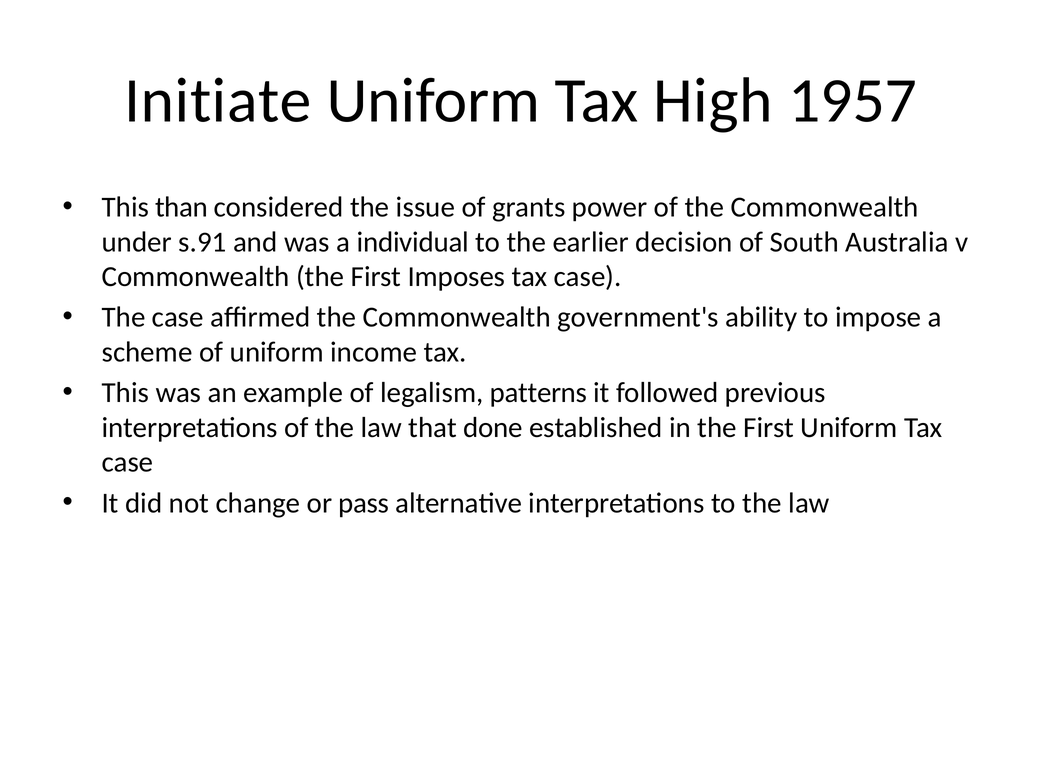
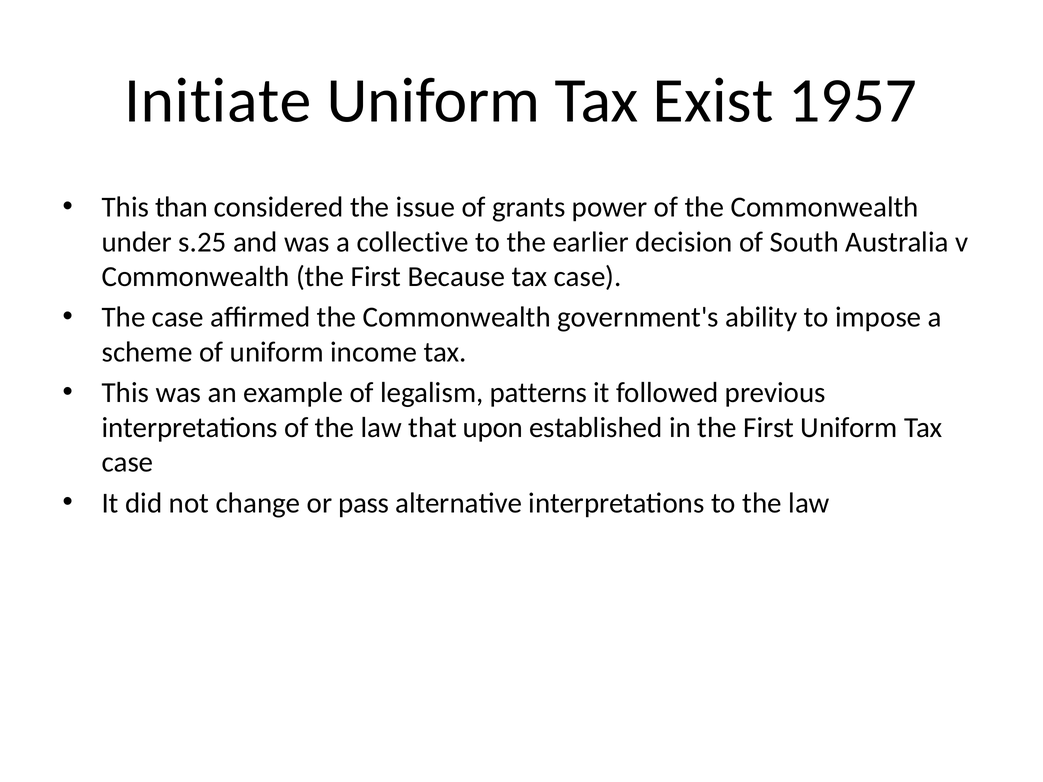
High: High -> Exist (713, 101)
s.91: s.91 -> s.25 (202, 242)
individual: individual -> collective (413, 242)
Imposes: Imposes -> Because (456, 277)
done: done -> upon (493, 428)
